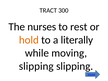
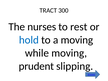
hold colour: orange -> blue (29, 40)
a literally: literally -> moving (77, 40)
slipping: slipping -> prudent (36, 66)
